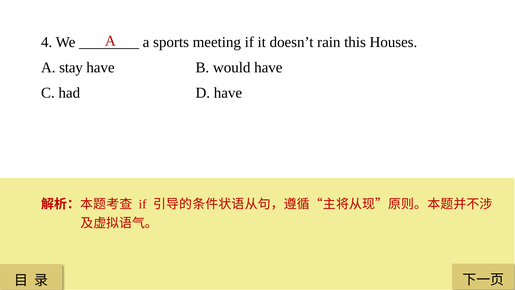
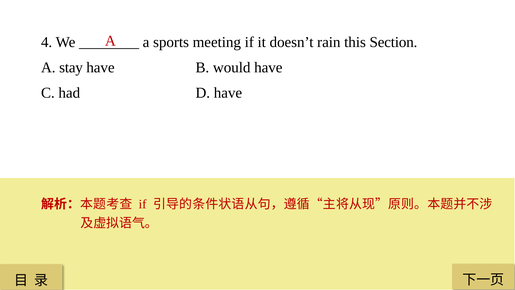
Houses: Houses -> Section (393, 42)
